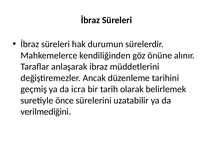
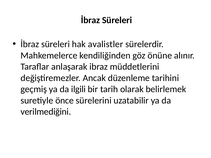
durumun: durumun -> avalistler (106, 44)
icra: icra -> ilgili (78, 89)
